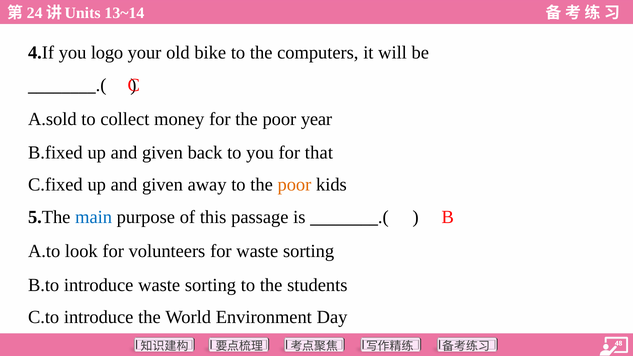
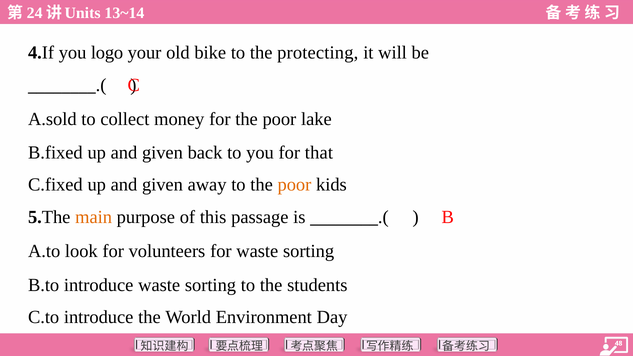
computers: computers -> protecting (318, 53)
year: year -> lake (316, 119)
main colour: blue -> orange (94, 217)
